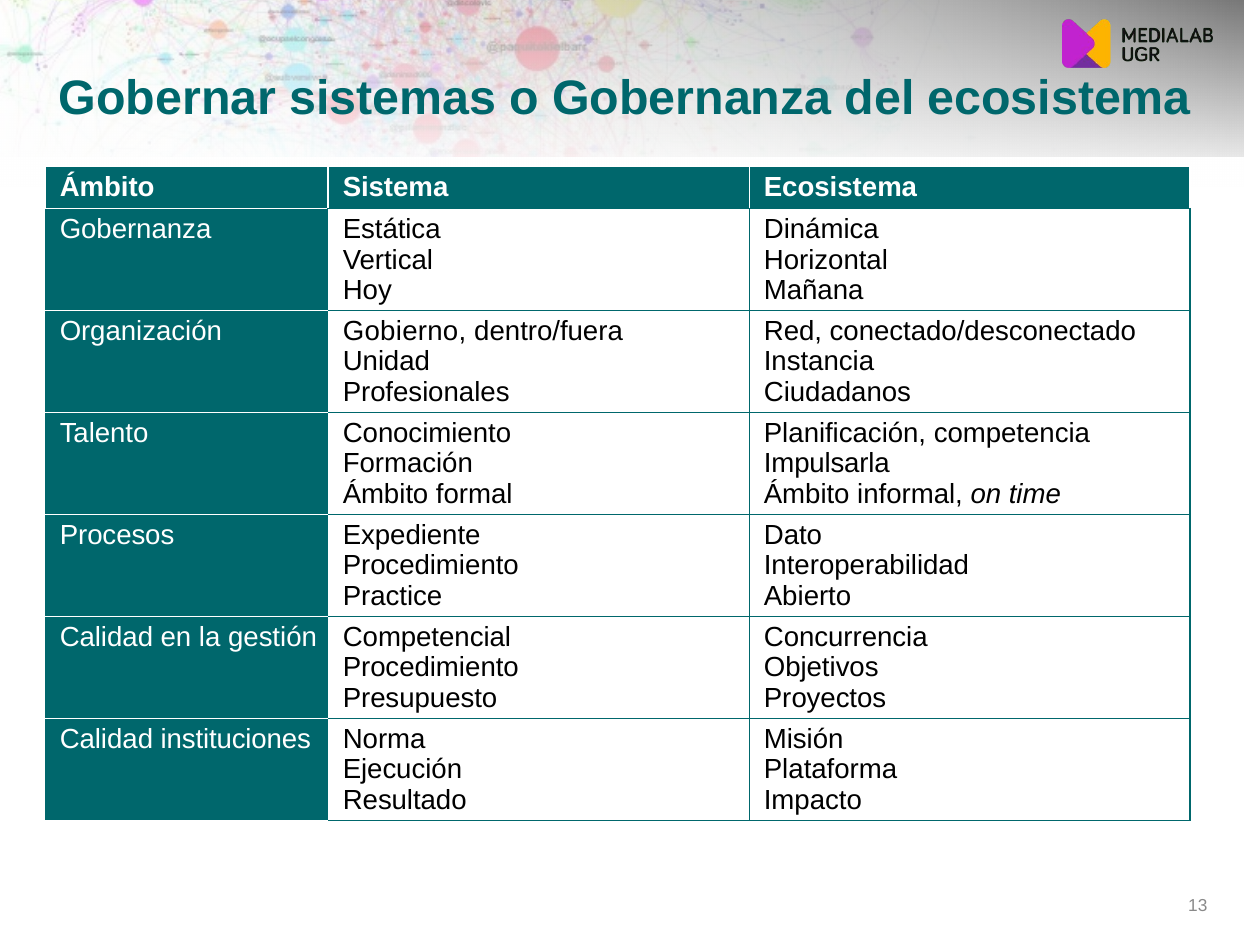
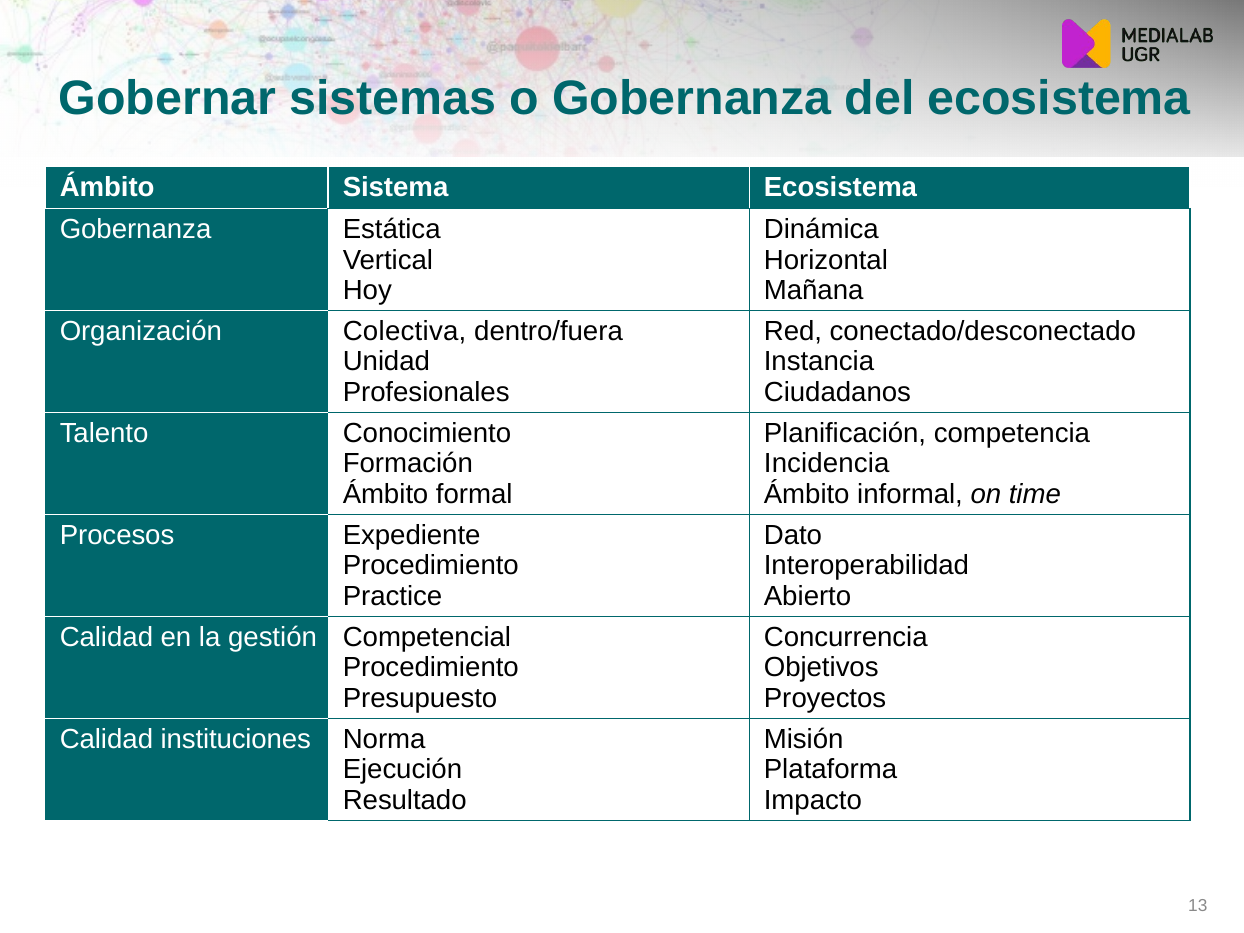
Gobierno: Gobierno -> Colectiva (405, 331)
Impulsarla: Impulsarla -> Incidencia (827, 464)
